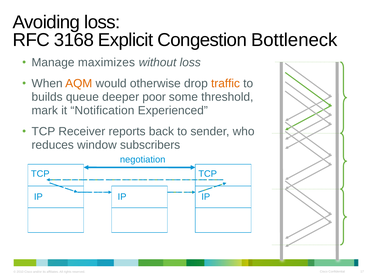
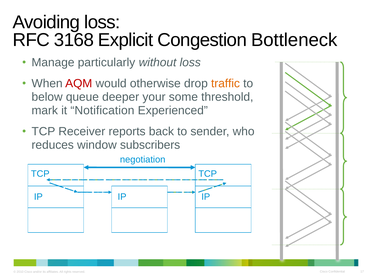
maximizes: maximizes -> particularly (106, 62)
AQM colour: orange -> red (79, 83)
builds: builds -> below (47, 97)
poor: poor -> your (154, 97)
